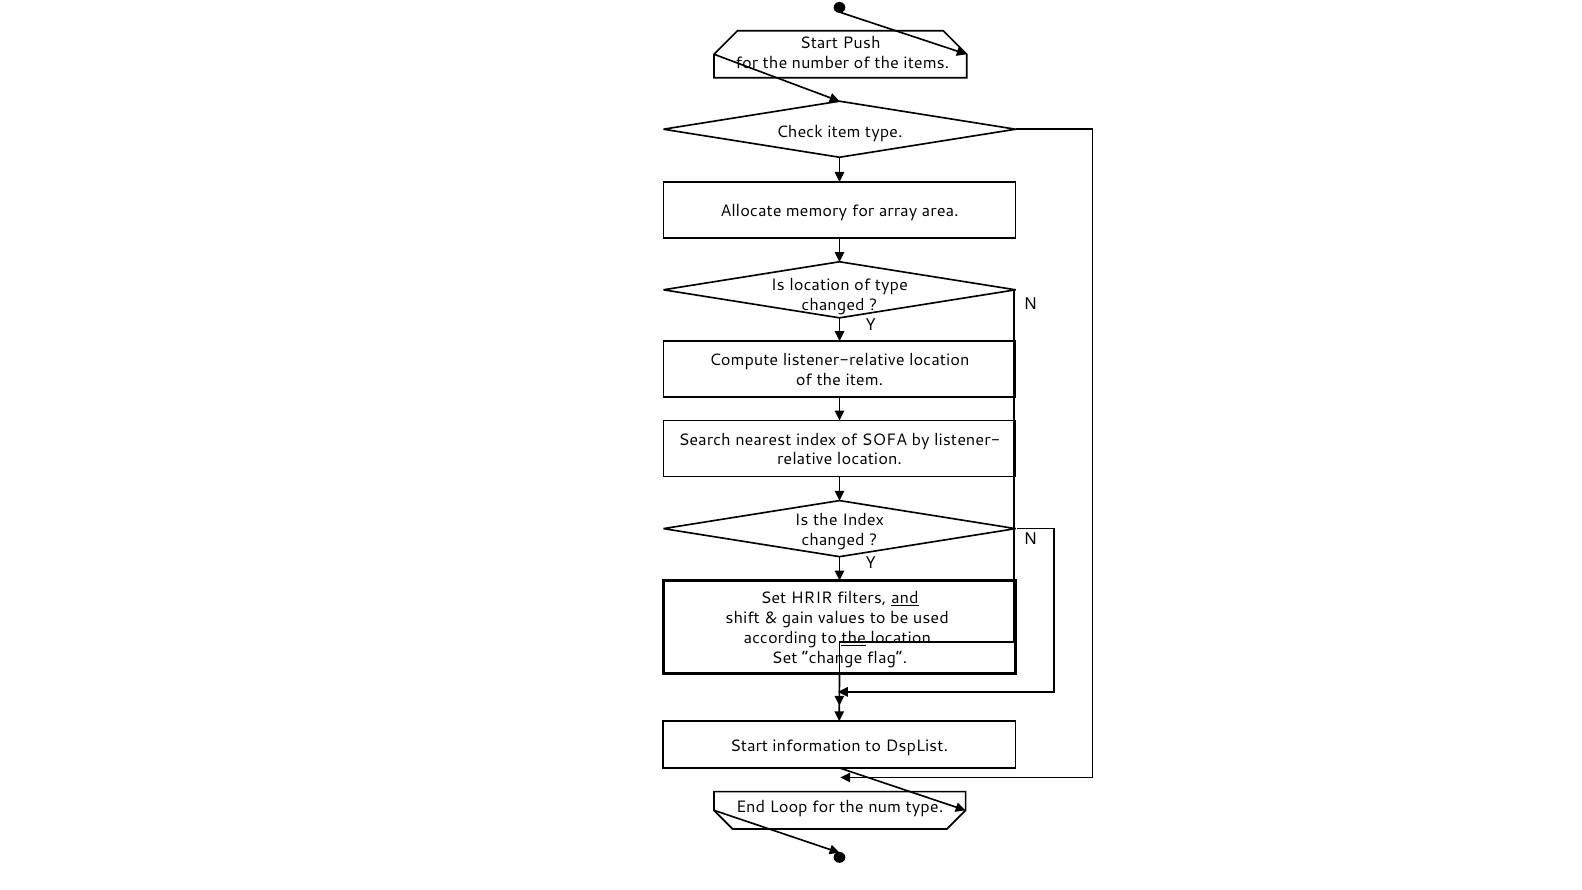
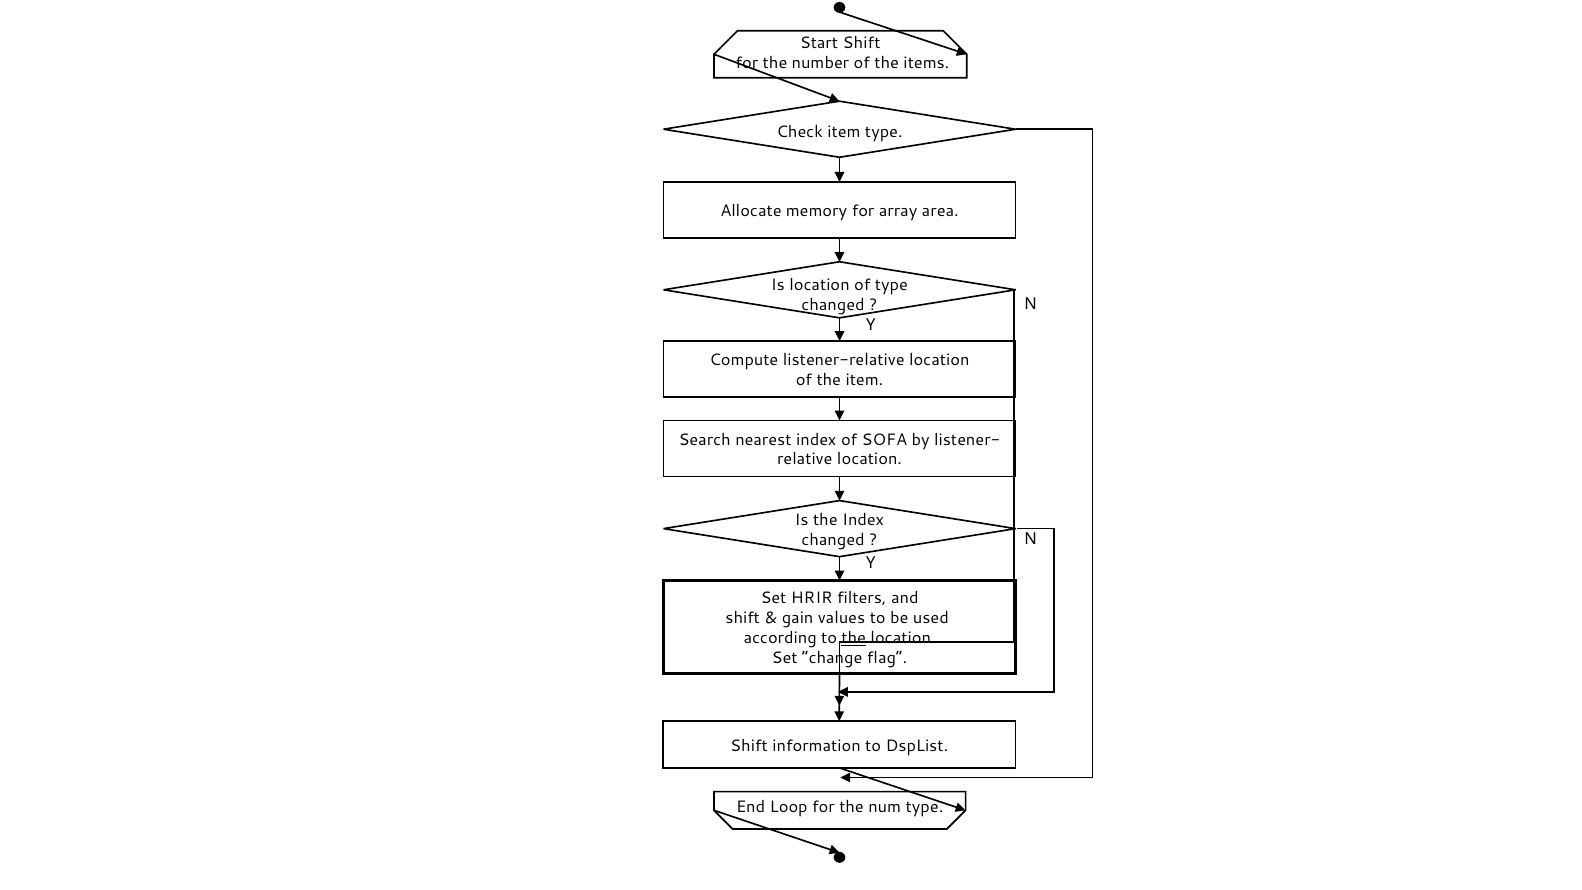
Start Push: Push -> Shift (862, 43)
and underline: present -> none (905, 598)
Start: Start -> Shift (749, 746)
